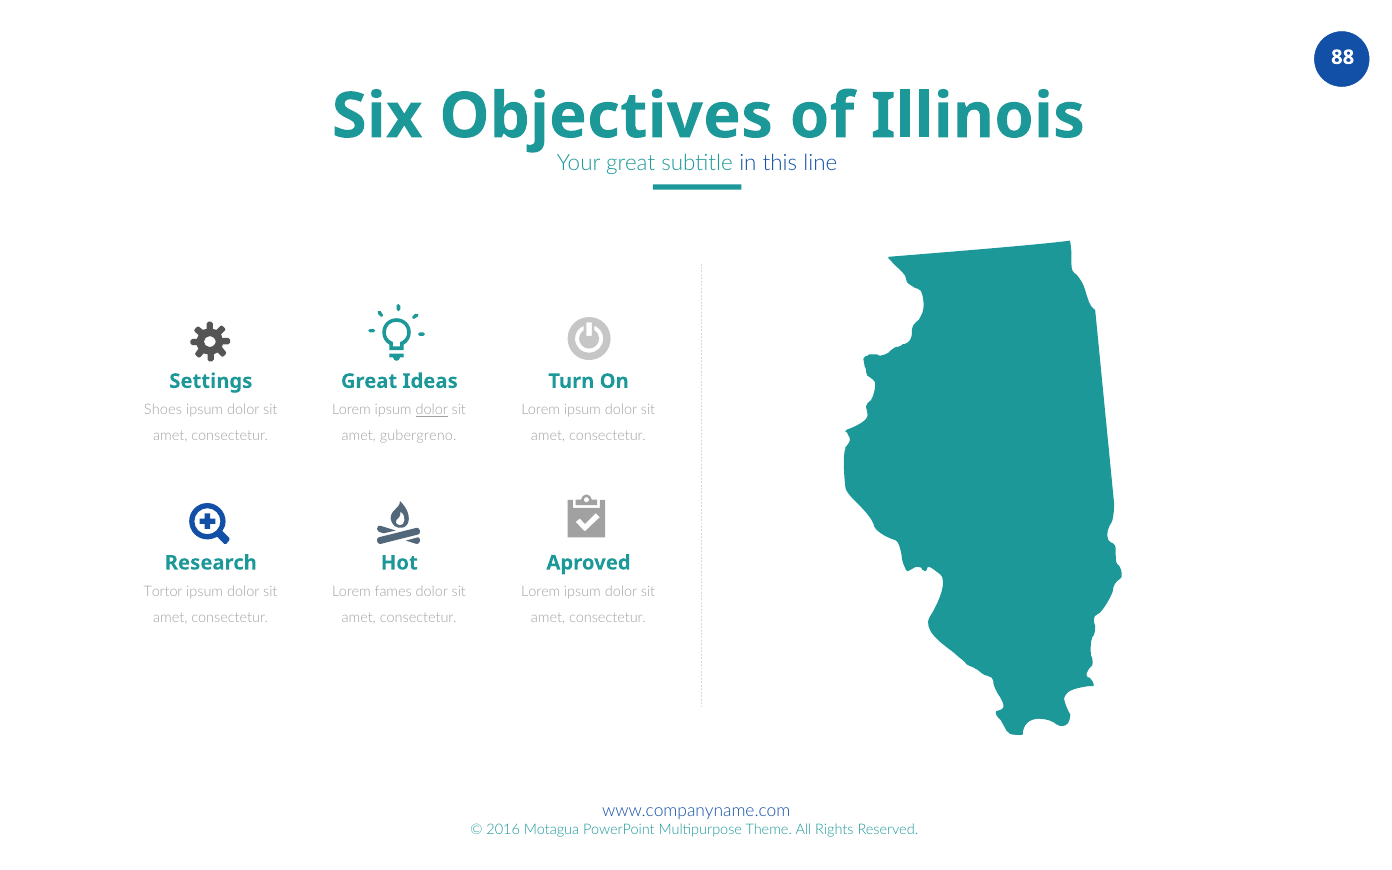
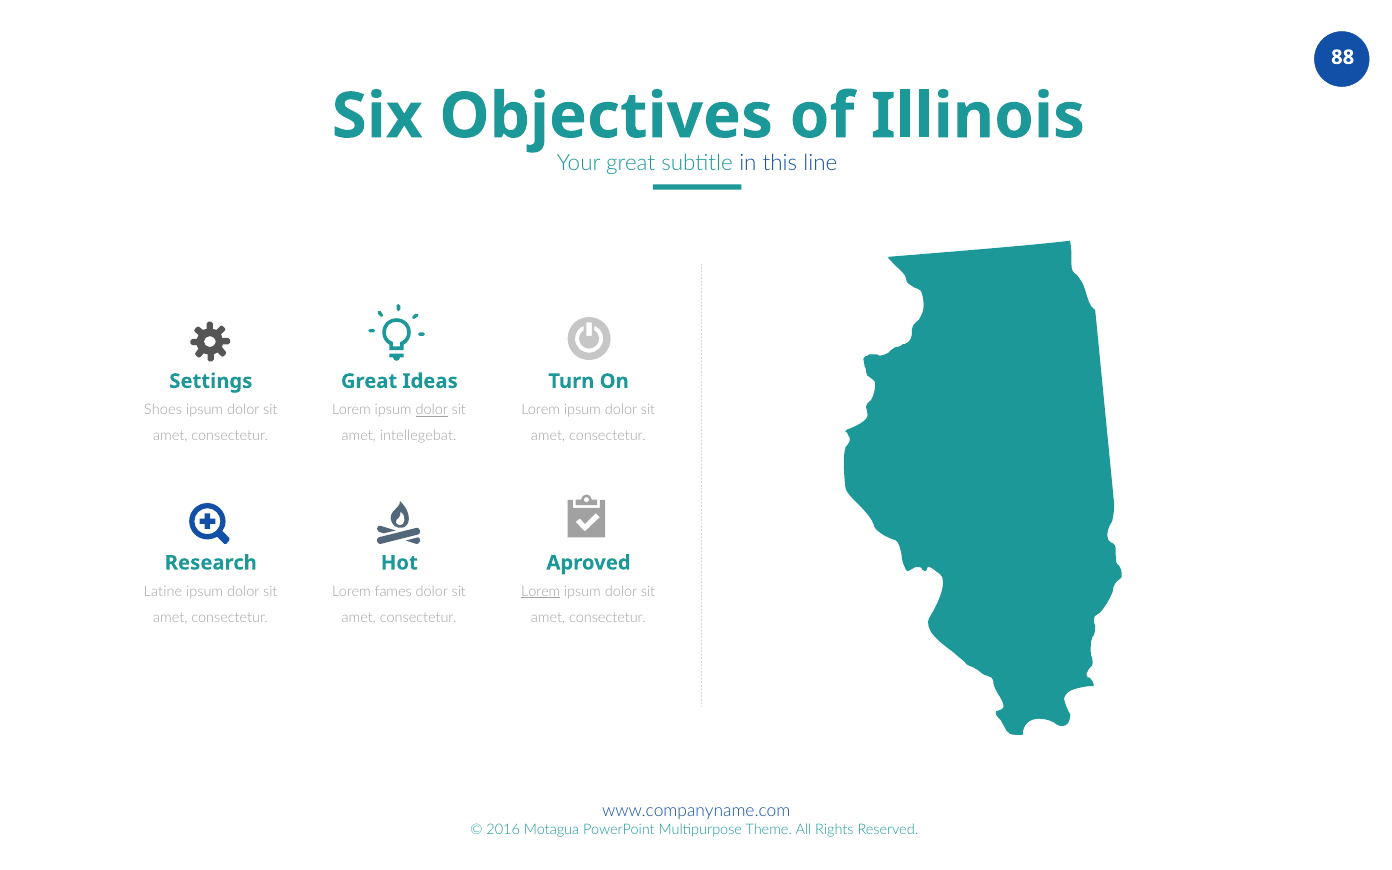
gubergreno: gubergreno -> intellegebat (418, 436)
Tortor: Tortor -> Latine (163, 592)
Lorem underline: none -> present (541, 592)
